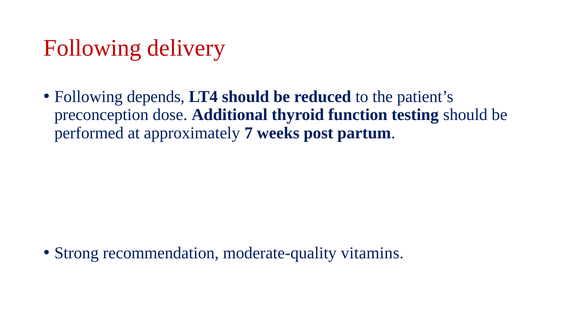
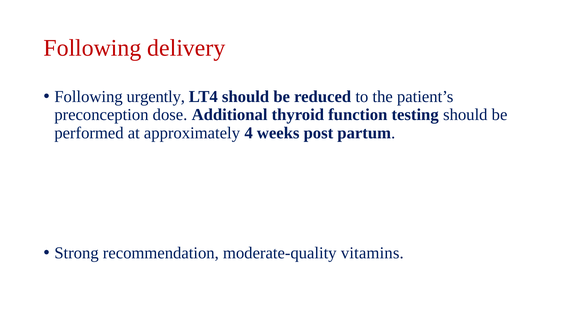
depends: depends -> urgently (156, 97)
7: 7 -> 4 (249, 133)
